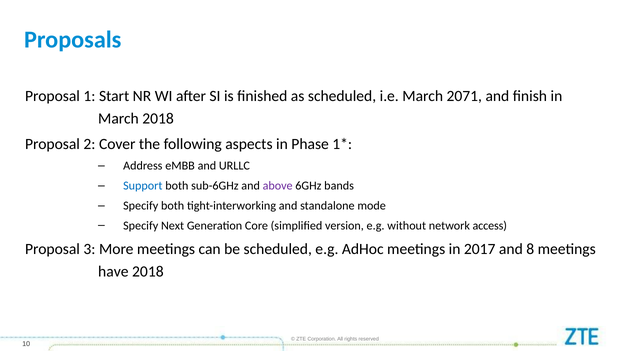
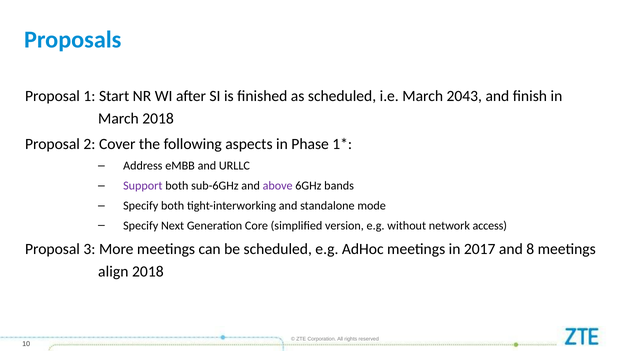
2071: 2071 -> 2043 (464, 96)
Support colour: blue -> purple (143, 185)
have: have -> align (113, 271)
